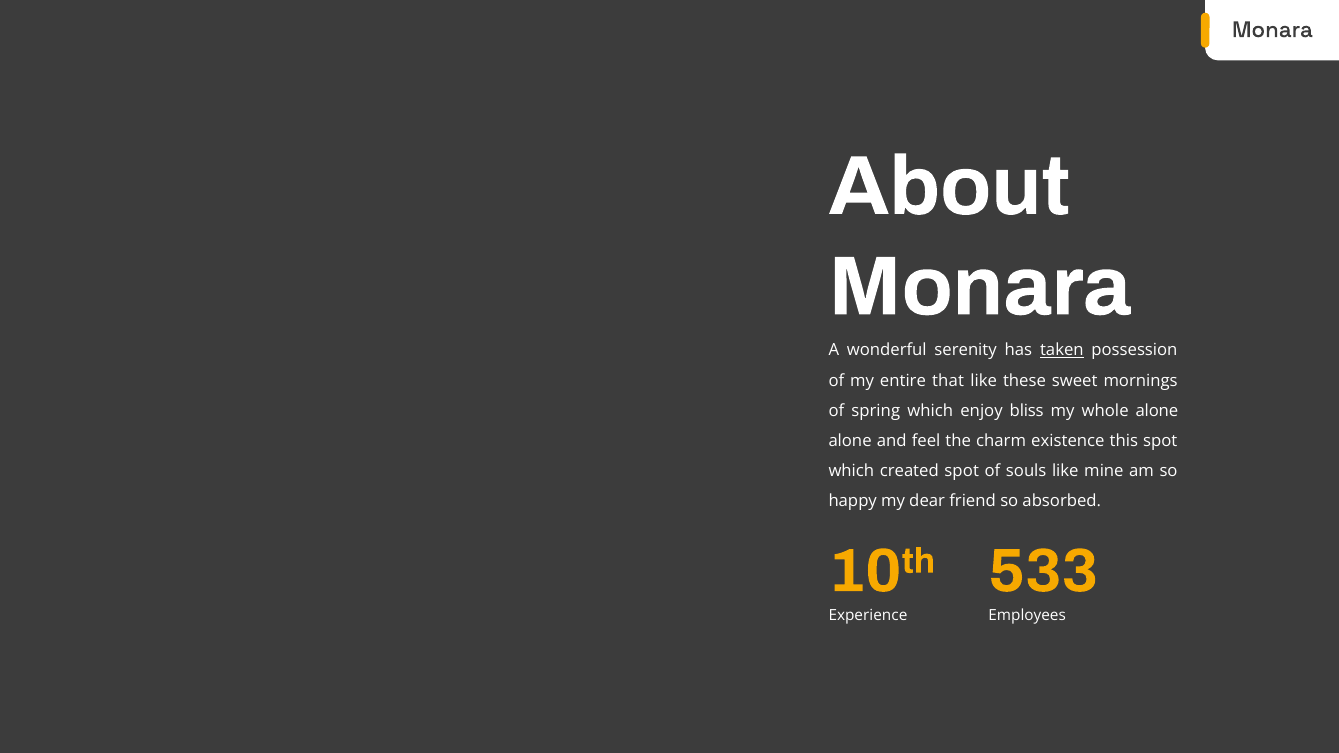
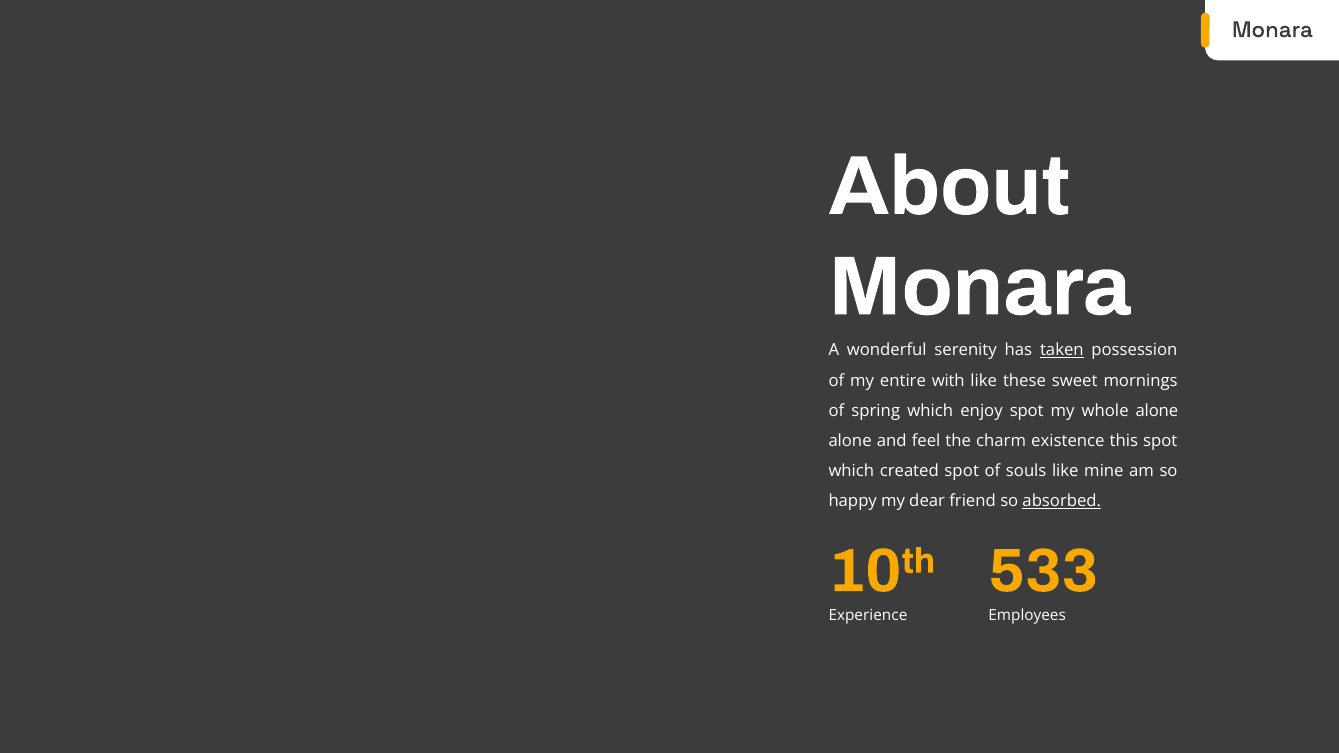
that: that -> with (948, 381)
enjoy bliss: bliss -> spot (1027, 411)
absorbed underline: none -> present (1062, 501)
